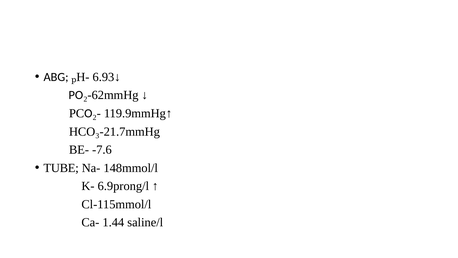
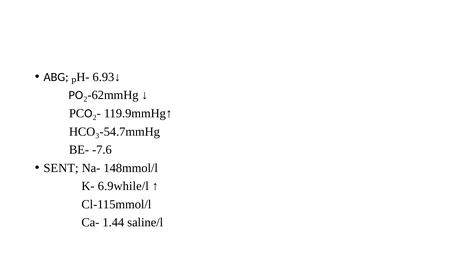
HCO₃-21.7mmHg: HCO₃-21.7mmHg -> HCO₃-54.7mmHg (114, 131)
TUBE: TUBE -> SENT (61, 168)
6.9prong/l: 6.9prong/l -> 6.9while/l (123, 186)
